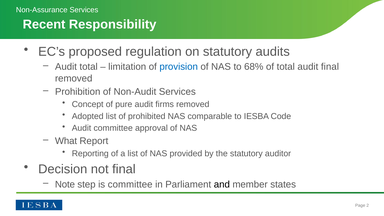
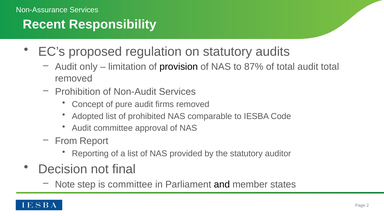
Audit total: total -> only (89, 67)
provision colour: blue -> black (179, 67)
68%: 68% -> 87% (254, 67)
audit final: final -> total (330, 67)
What: What -> From (66, 141)
